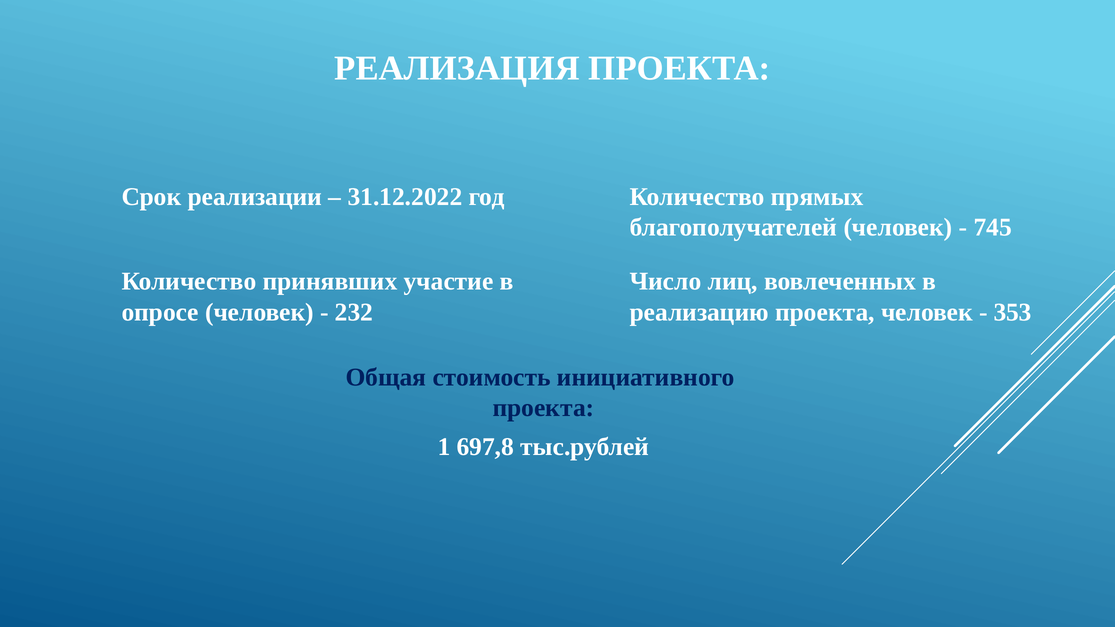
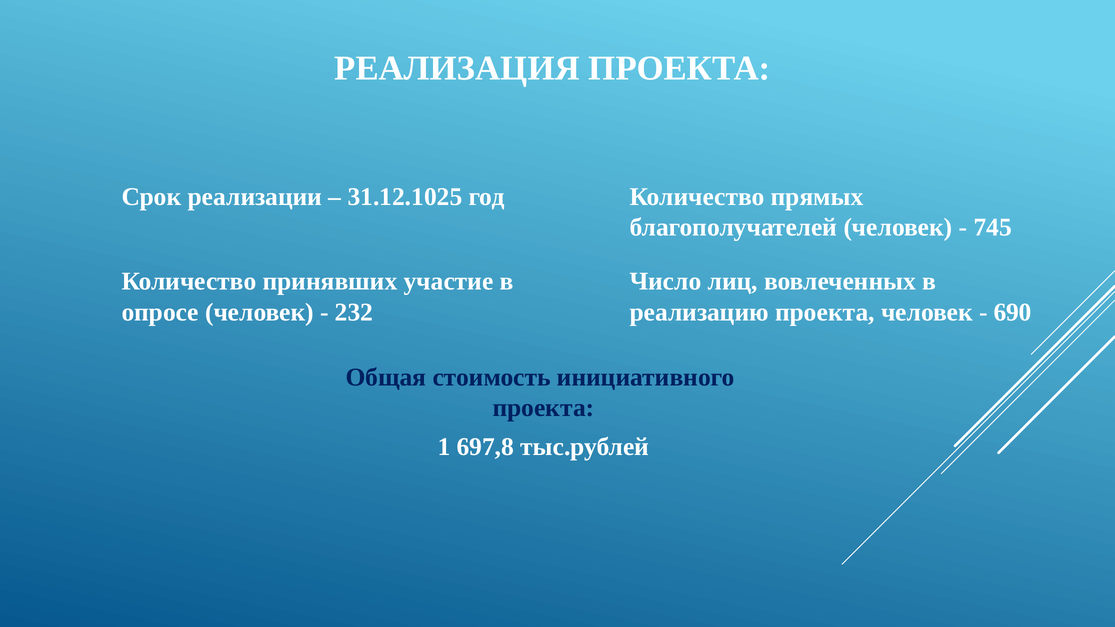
31.12.2022: 31.12.2022 -> 31.12.1025 (405, 197)
353: 353 -> 690 (1013, 312)
